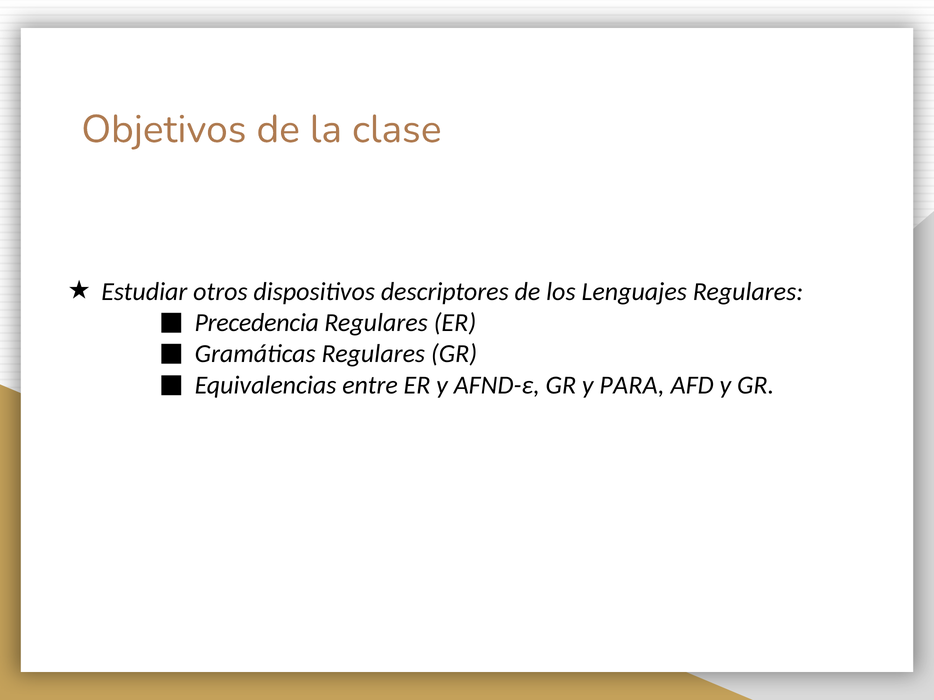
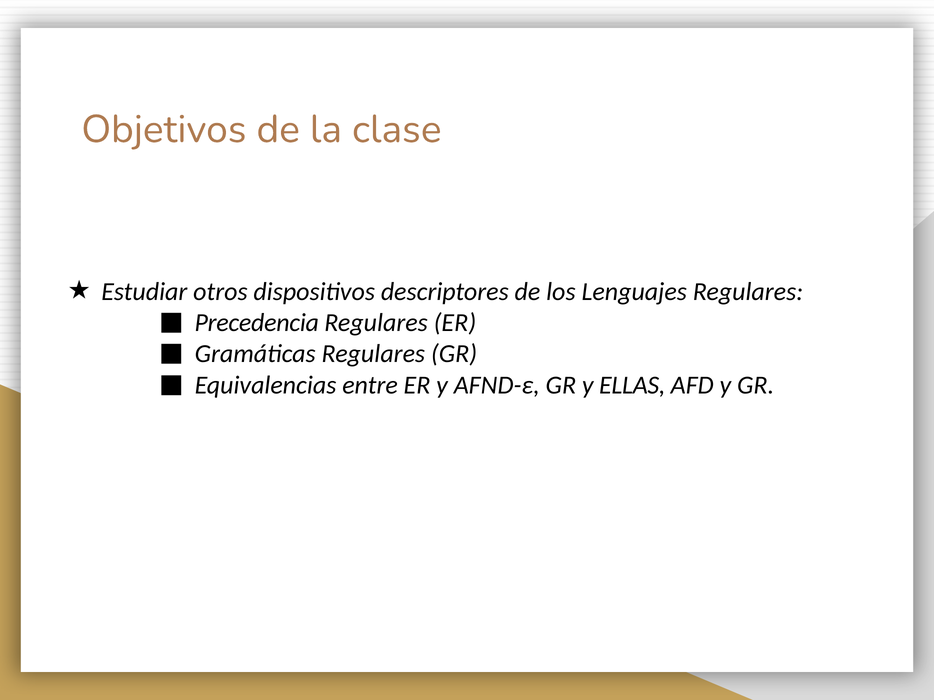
PARA: PARA -> ELLAS (632, 385)
